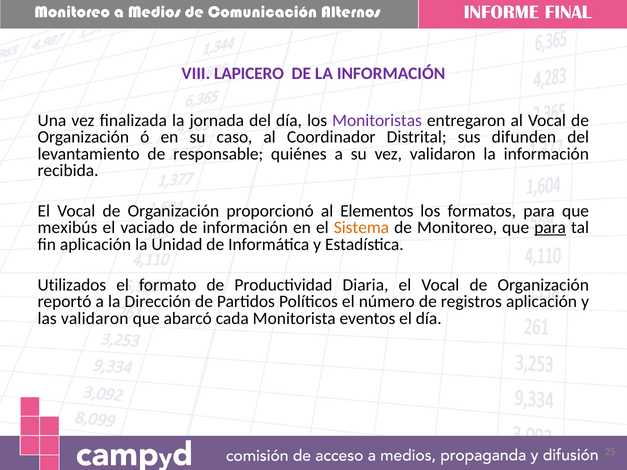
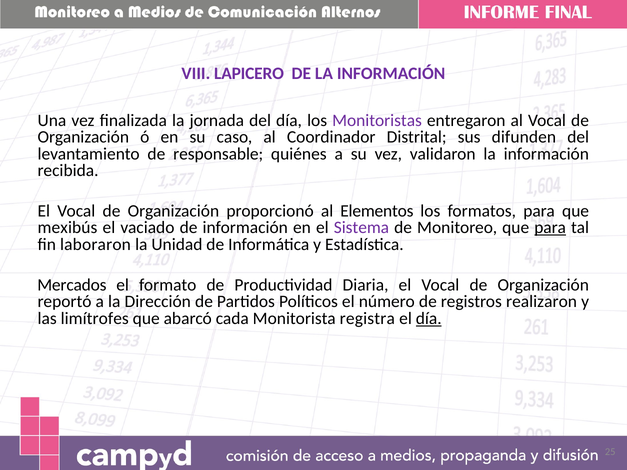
Sistema colour: orange -> purple (361, 228)
fin aplicación: aplicación -> laboraron (95, 245)
Utilizados: Utilizados -> Mercados (72, 285)
registros aplicación: aplicación -> realizaron (542, 302)
las validaron: validaron -> limítrofes (95, 318)
eventos: eventos -> registra (367, 318)
día underline: none -> present (429, 318)
